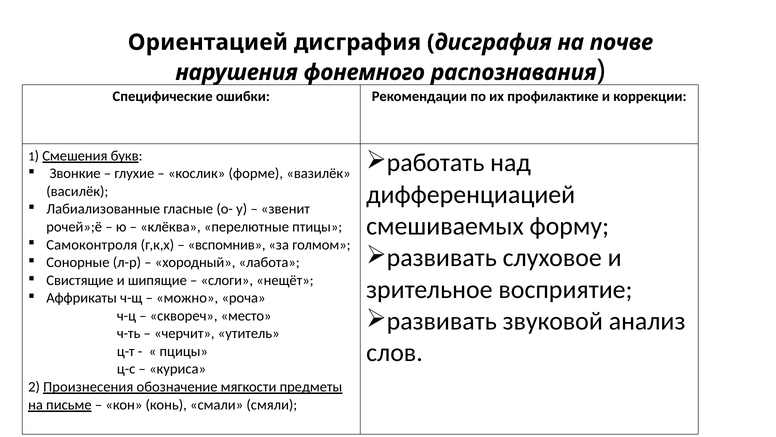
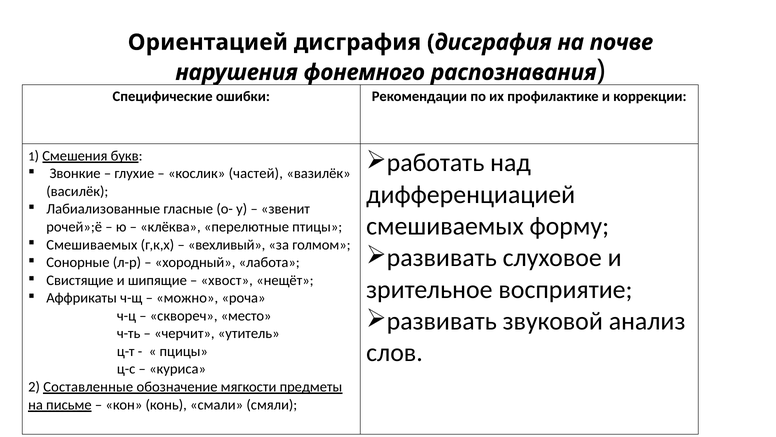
форме: форме -> частей (256, 173)
Самоконтроля: Самоконтроля -> Смешиваемых (92, 244)
вспомнив: вспомнив -> вехливый (227, 244)
слоги: слоги -> хвост (227, 280)
Произнесения: Произнесения -> Составленные (88, 387)
